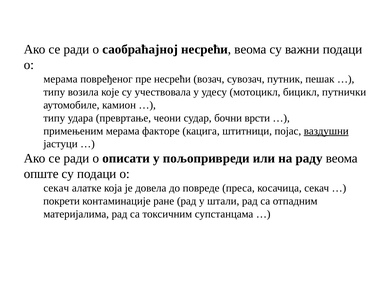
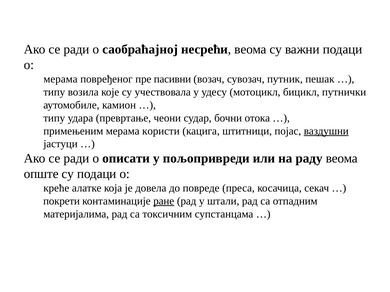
пре несрећи: несрећи -> пасивни (172, 79)
врсти: врсти -> отока (257, 118)
факторе: факторе -> користи (161, 131)
секач: секач -> креће (56, 188)
ране underline: none -> present (164, 201)
